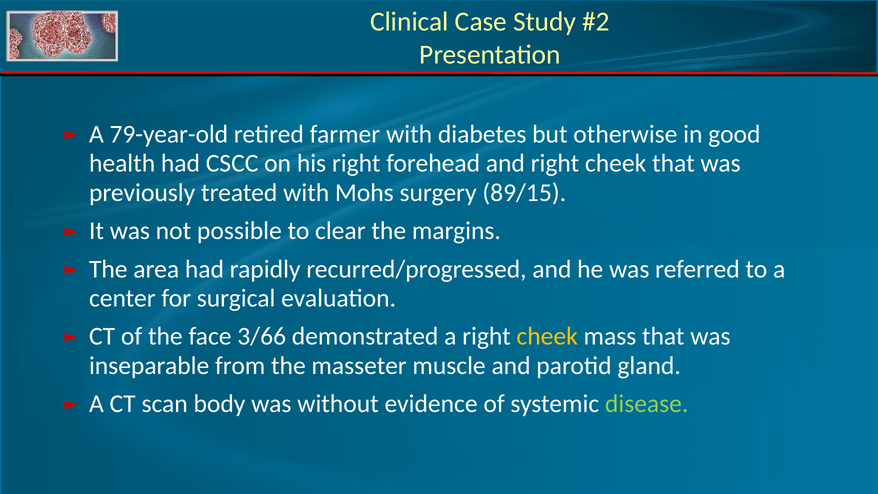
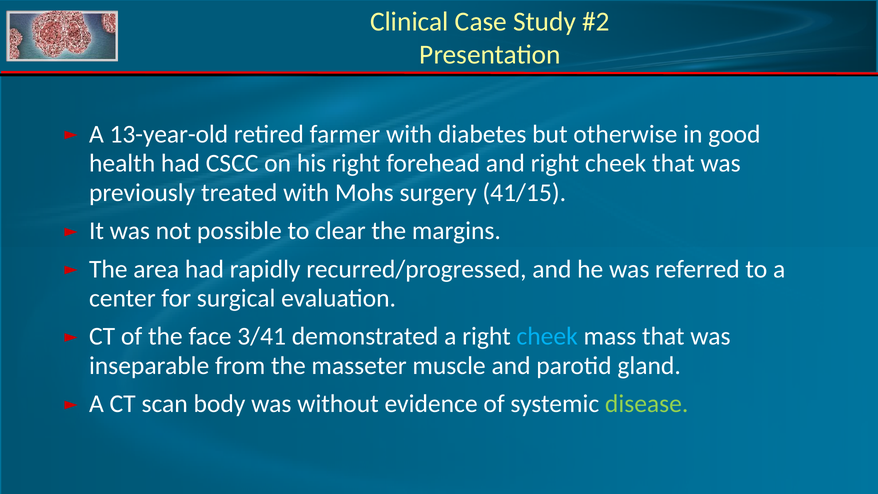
79-year-old: 79-year-old -> 13-year-old (169, 134)
89/15: 89/15 -> 41/15 (524, 193)
3/66: 3/66 -> 3/41 (262, 336)
cheek colour: yellow -> light blue (547, 336)
